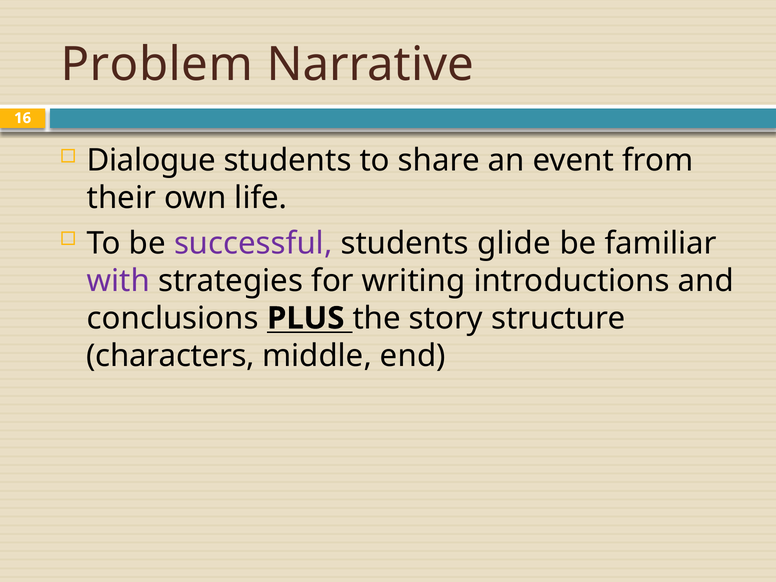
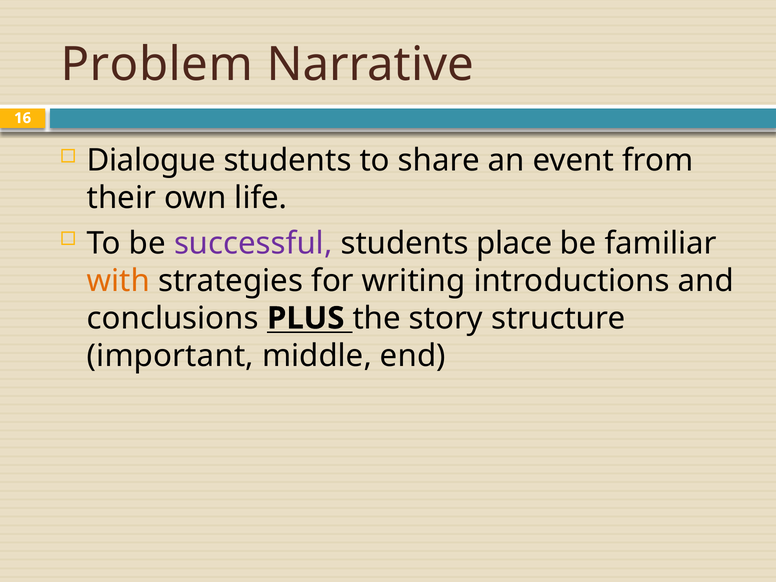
glide: glide -> place (514, 243)
with colour: purple -> orange (118, 281)
characters: characters -> important (170, 356)
